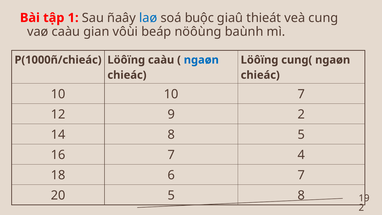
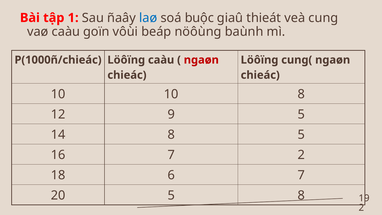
gian: gian -> goïn (96, 32)
ngaøn colour: blue -> red (201, 60)
10 7: 7 -> 8 (301, 94)
9 2: 2 -> 5 (301, 114)
7 4: 4 -> 2 (301, 155)
